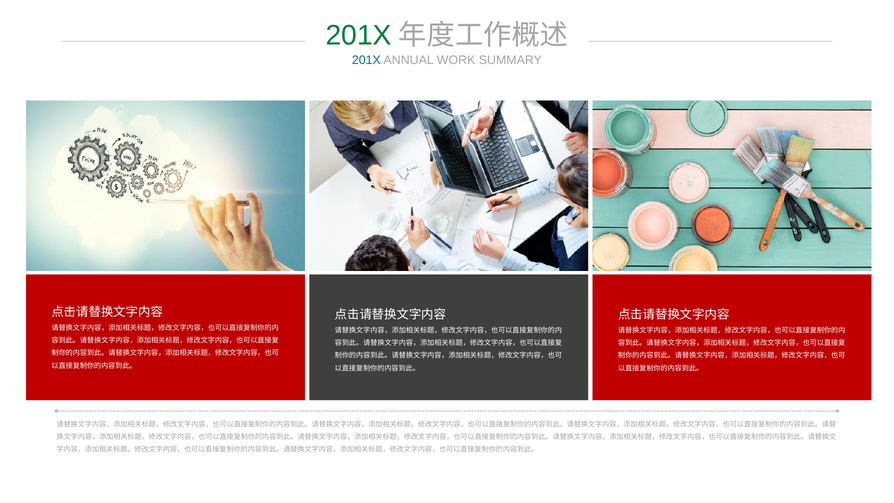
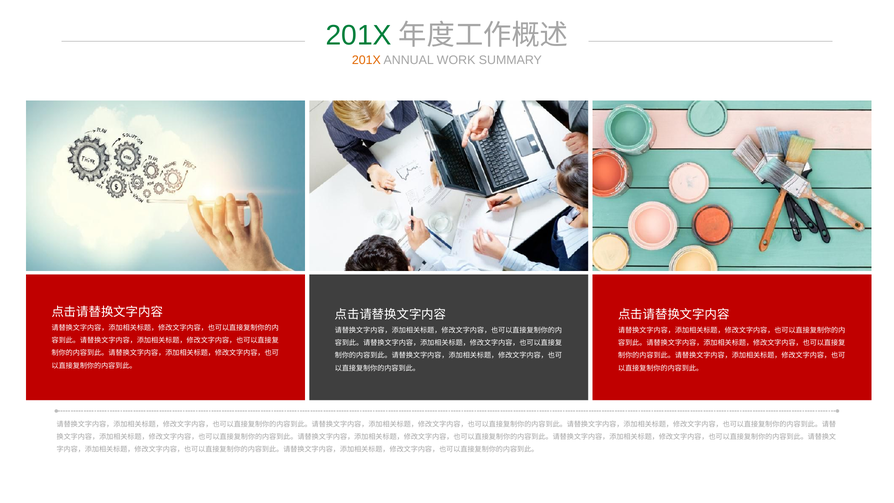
201X colour: blue -> orange (366, 60)
